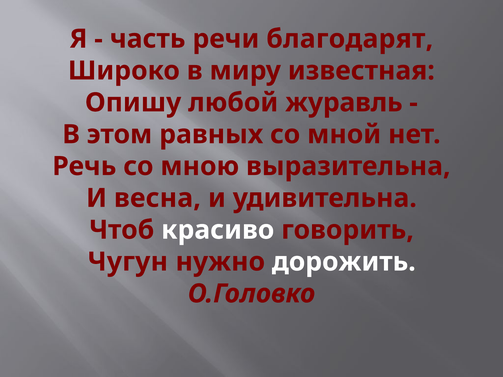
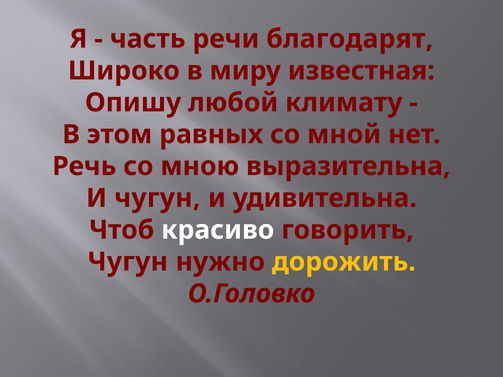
журавль: журавль -> климату (344, 103)
И весна: весна -> чугун (157, 198)
дорожить colour: white -> yellow (344, 262)
